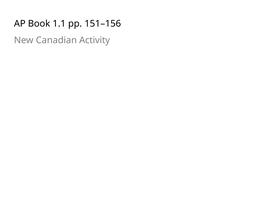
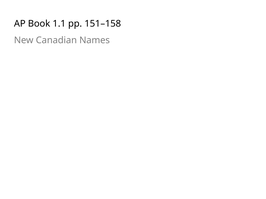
151–156: 151–156 -> 151–158 (103, 24)
Activity: Activity -> Names (95, 40)
